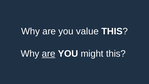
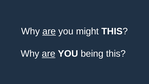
are underline: none -> present (49, 31)
value: value -> might (87, 31)
might: might -> being (92, 54)
